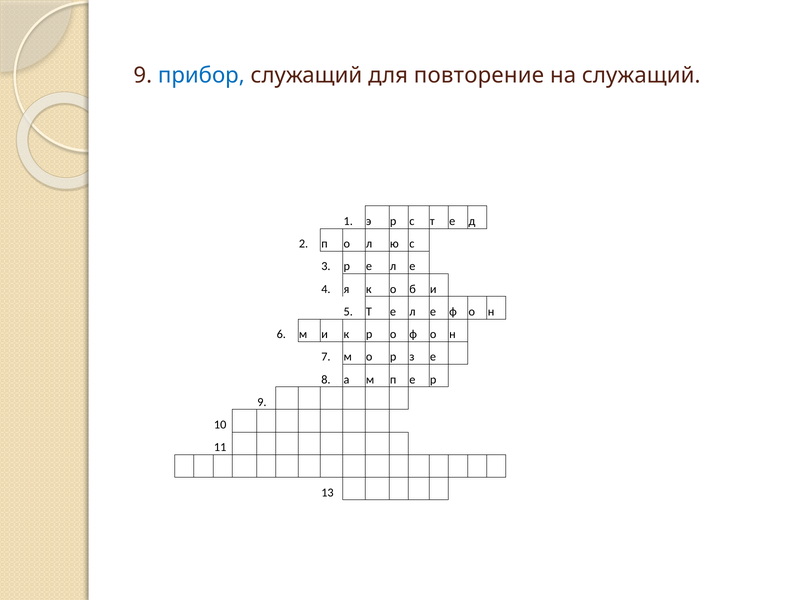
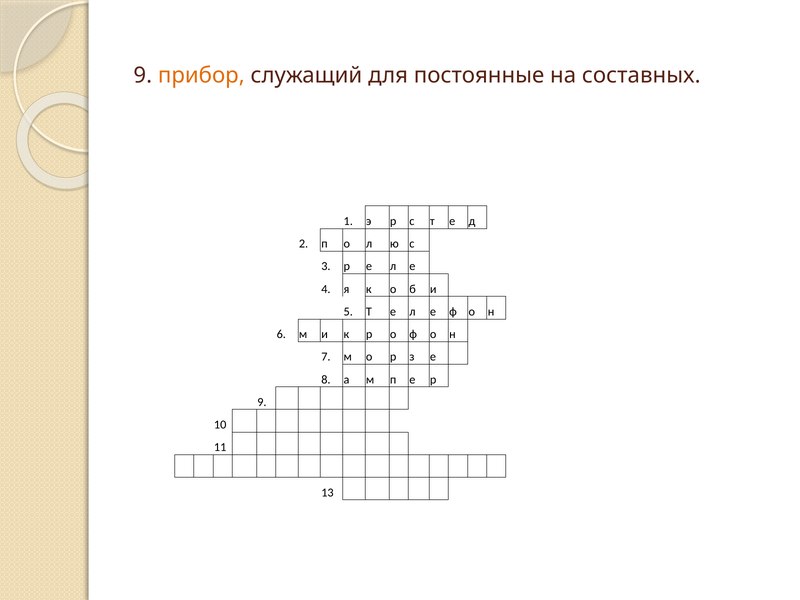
прибор colour: blue -> orange (201, 75)
повторение: повторение -> постоянные (479, 75)
на служащий: служащий -> составных (641, 75)
